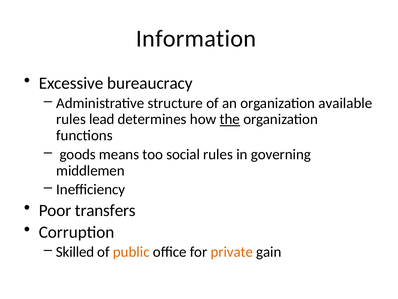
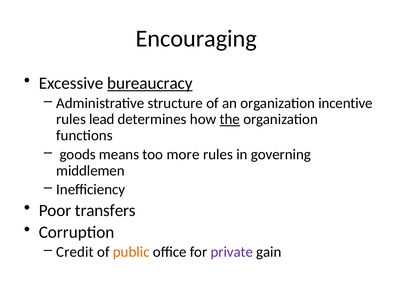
Information: Information -> Encouraging (196, 39)
bureaucracy underline: none -> present (150, 83)
available: available -> incentive (345, 103)
social: social -> more (183, 154)
Skilled: Skilled -> Credit (75, 252)
private colour: orange -> purple (232, 252)
